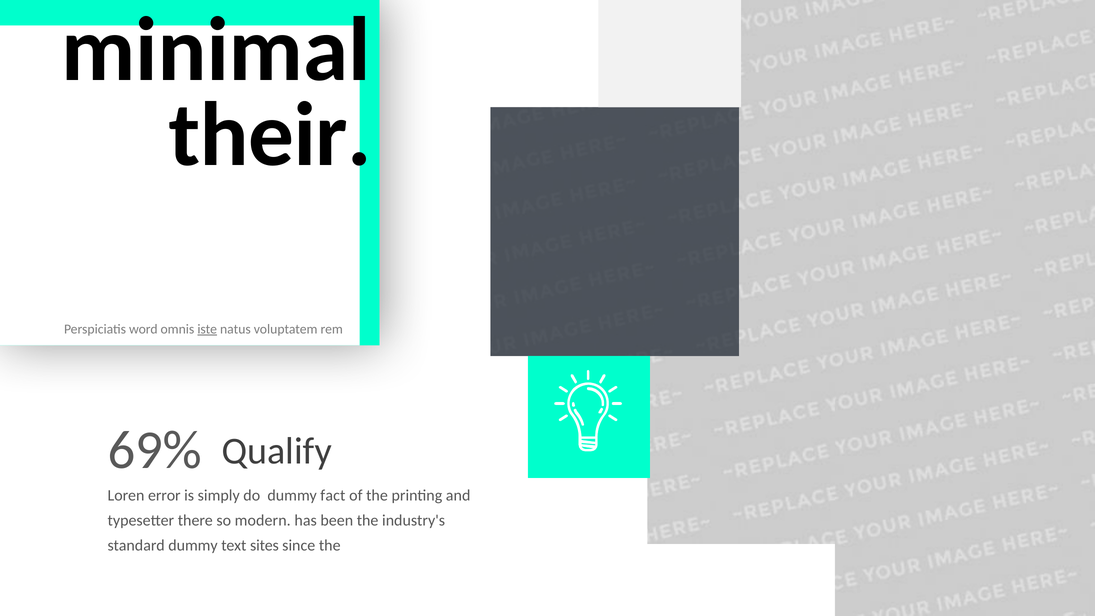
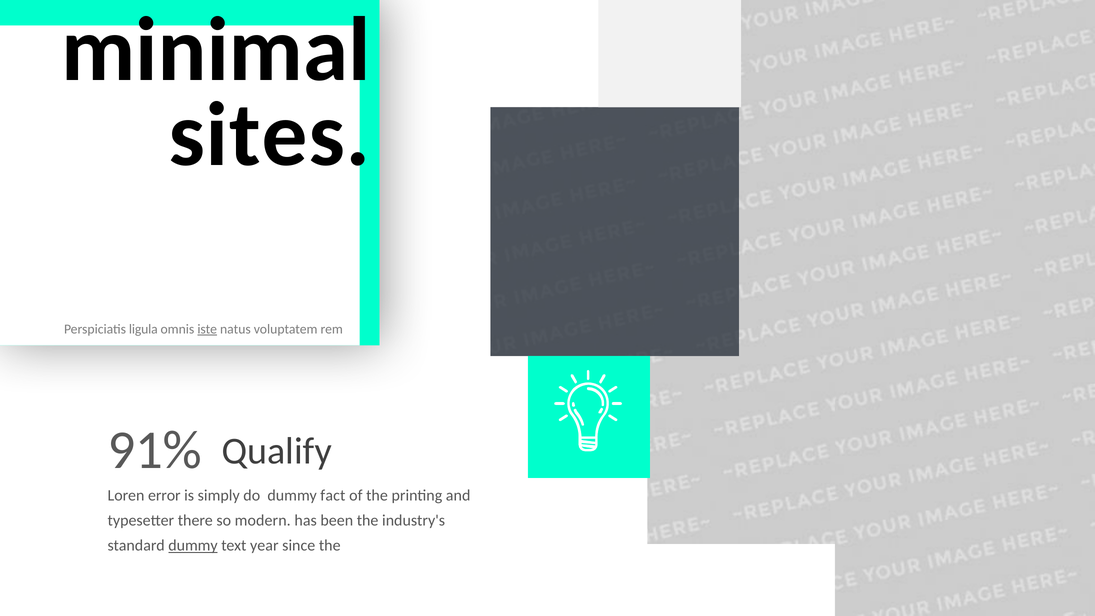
their: their -> sites (269, 135)
word: word -> ligula (143, 329)
69%: 69% -> 91% (155, 450)
dummy underline: none -> present (193, 545)
sites: sites -> year (264, 545)
